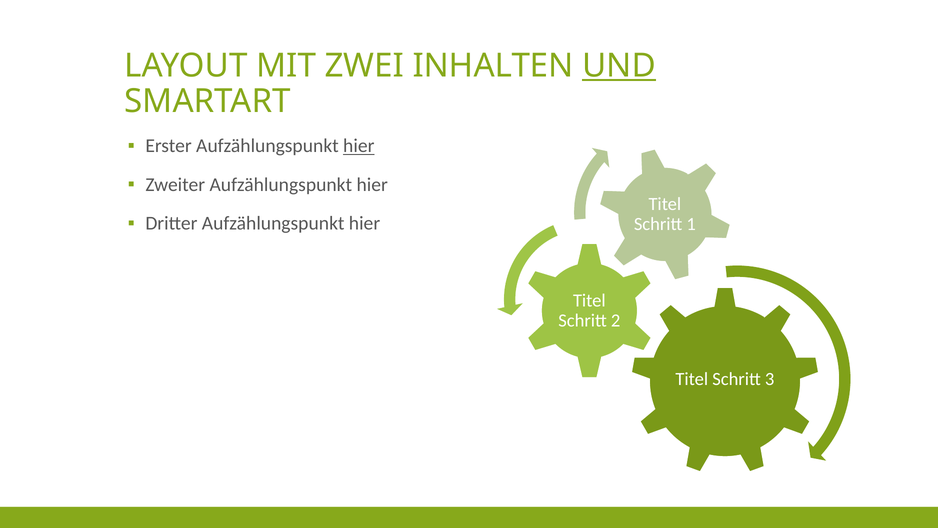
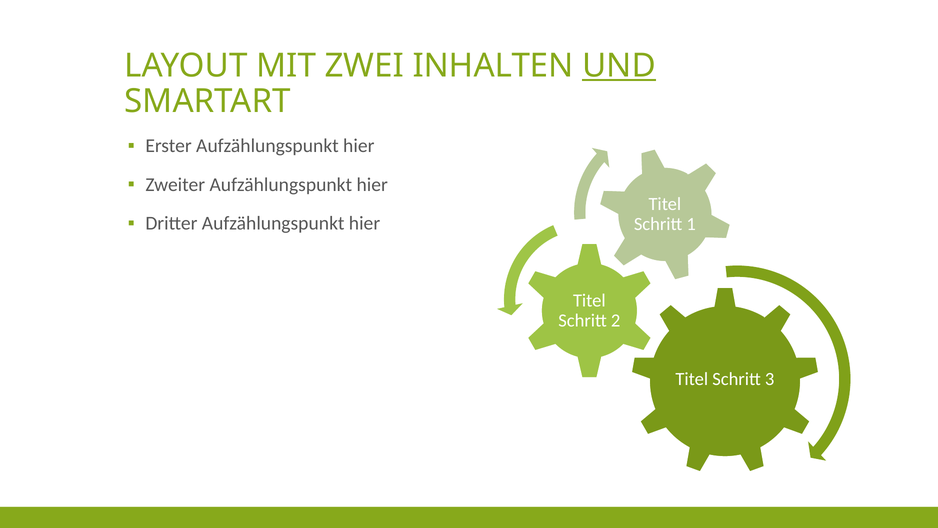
hier underline: present -> none (359, 146)
